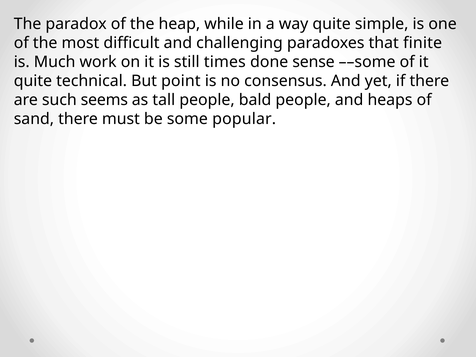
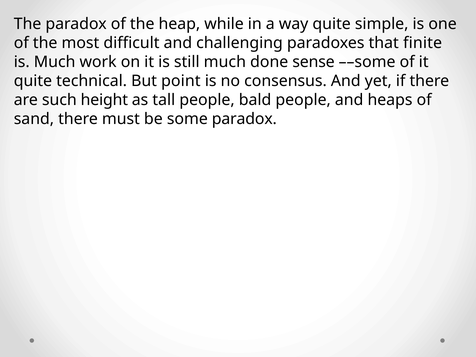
still times: times -> much (225, 62)
seems: seems -> height (104, 100)
some popular: popular -> paradox (244, 119)
